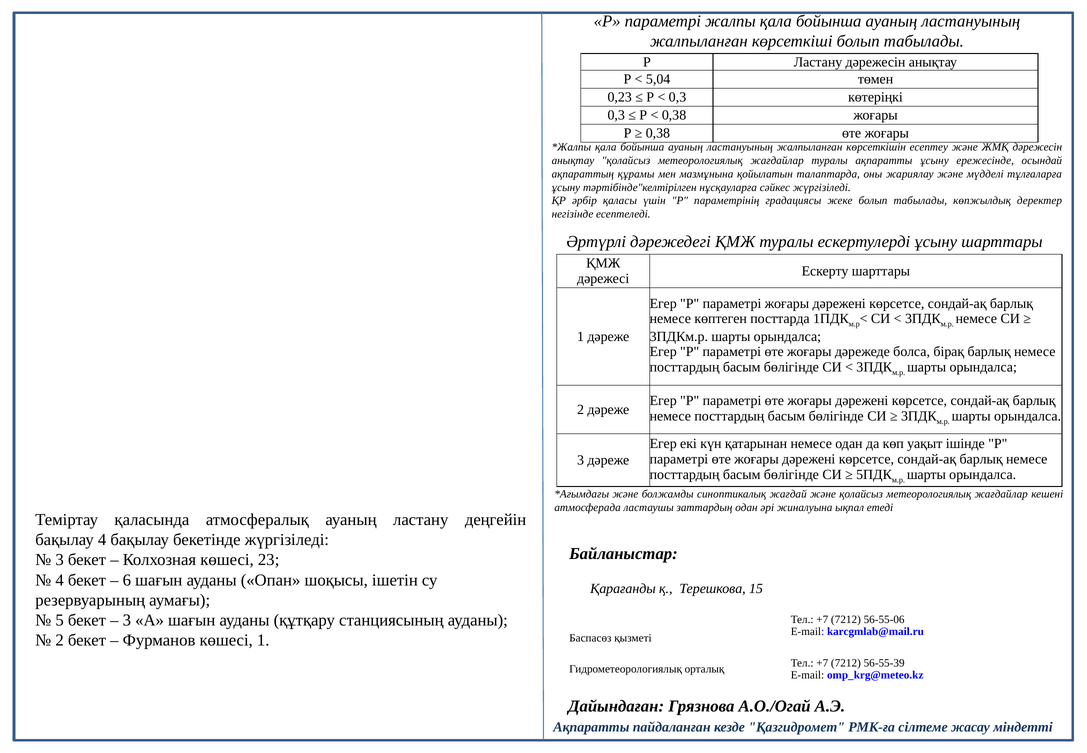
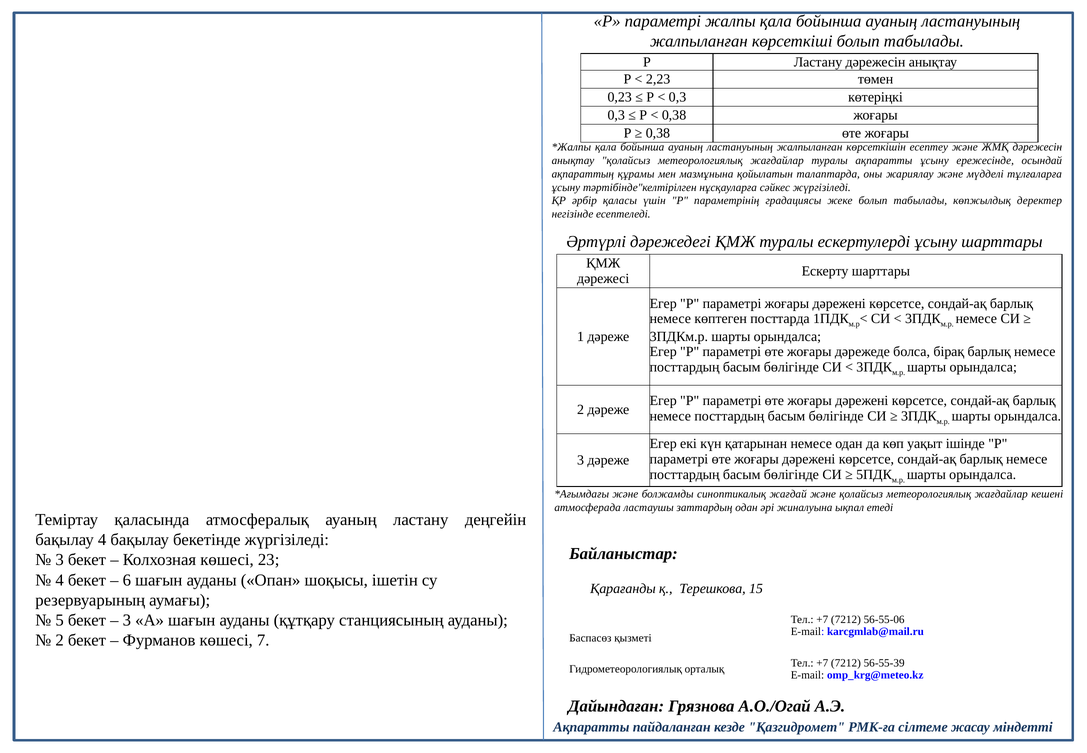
5,04: 5,04 -> 2,23 (658, 79)
көшесі 1: 1 -> 7 (263, 640)
